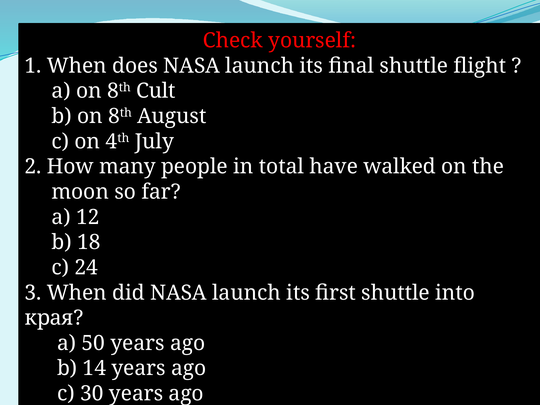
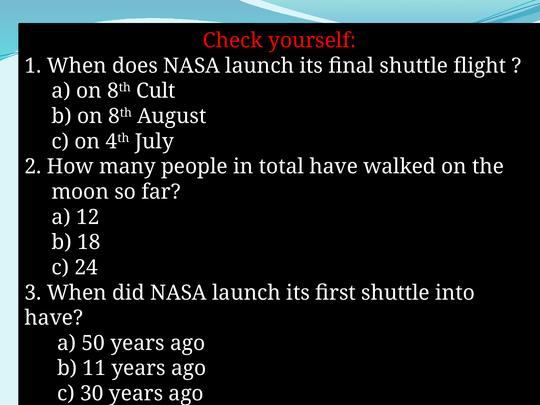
края: края -> have (54, 318)
14: 14 -> 11 (94, 368)
